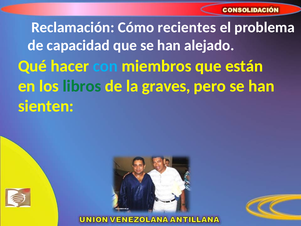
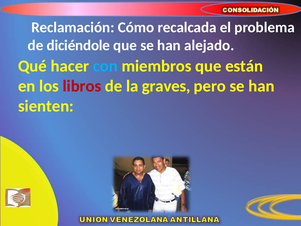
recientes: recientes -> recalcada (187, 27)
capacidad: capacidad -> diciéndole (78, 45)
libros colour: green -> red (82, 86)
